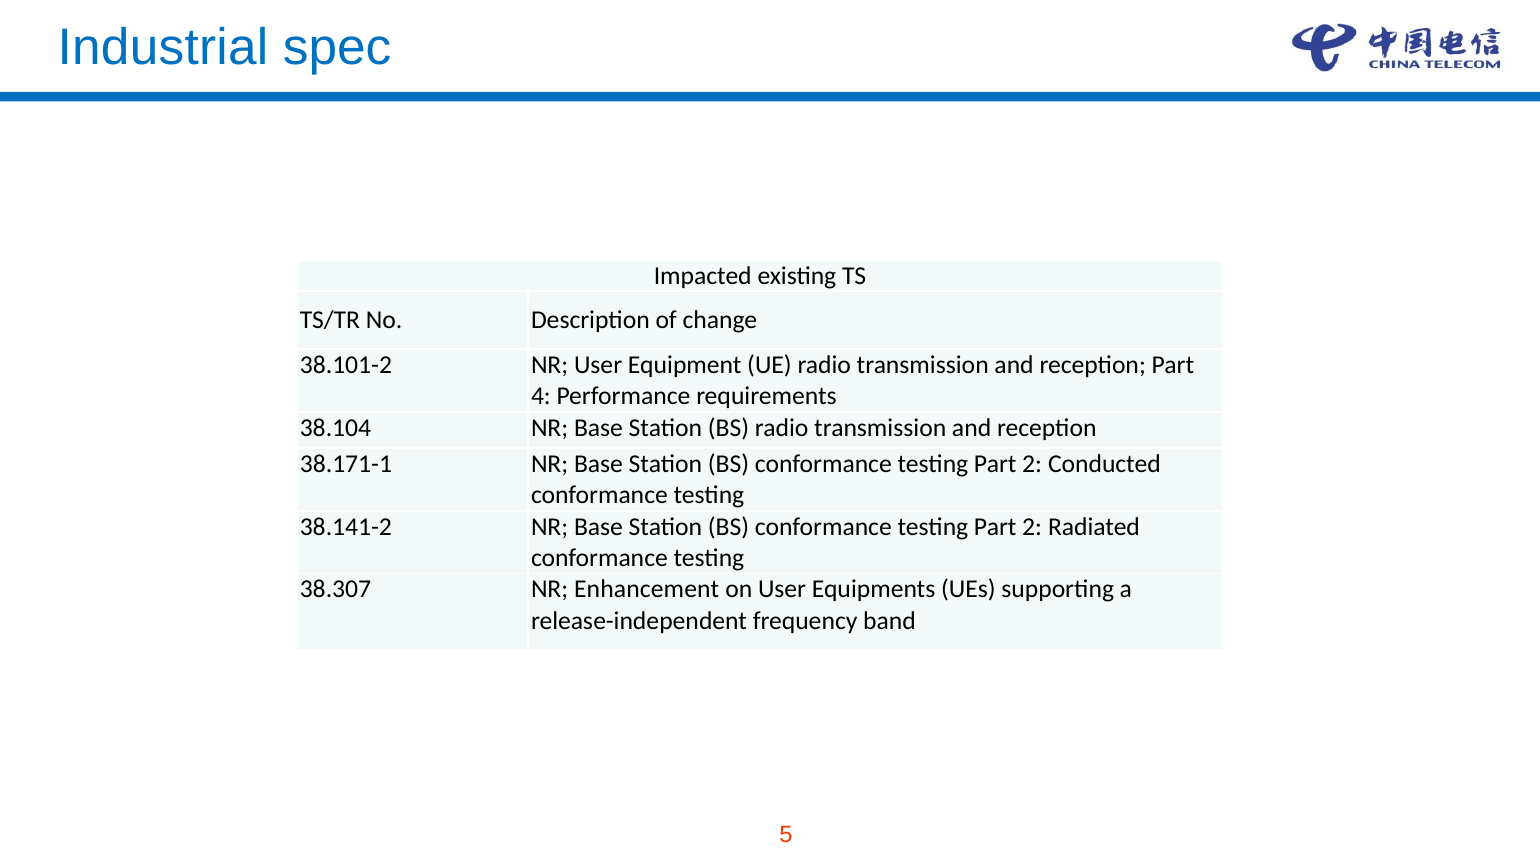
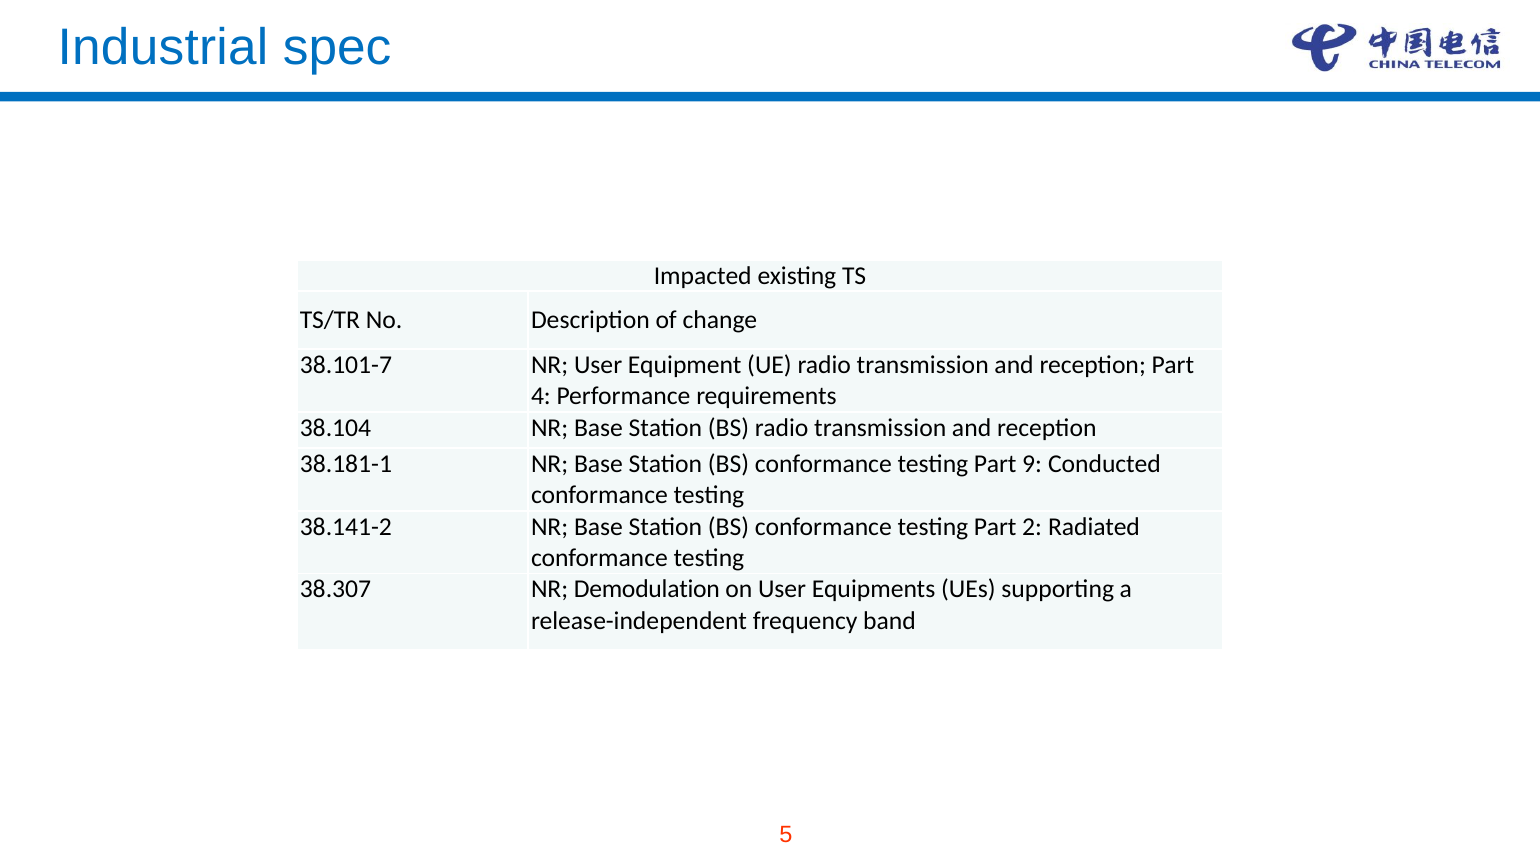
38.101-2: 38.101-2 -> 38.101-7 (346, 365)
38.171-1: 38.171-1 -> 38.181-1 (346, 464)
2: 2 -> 9 (1032, 464)
Enhancement: Enhancement -> Demodulation (647, 590)
